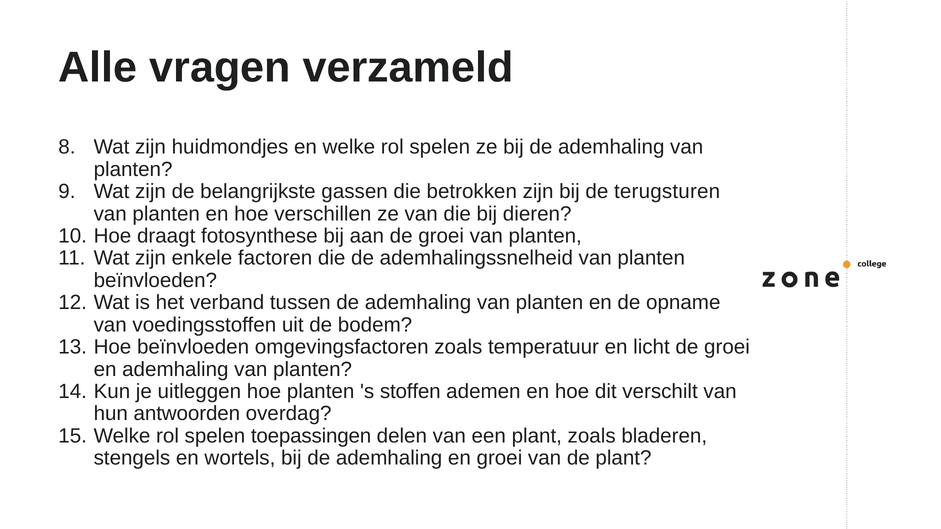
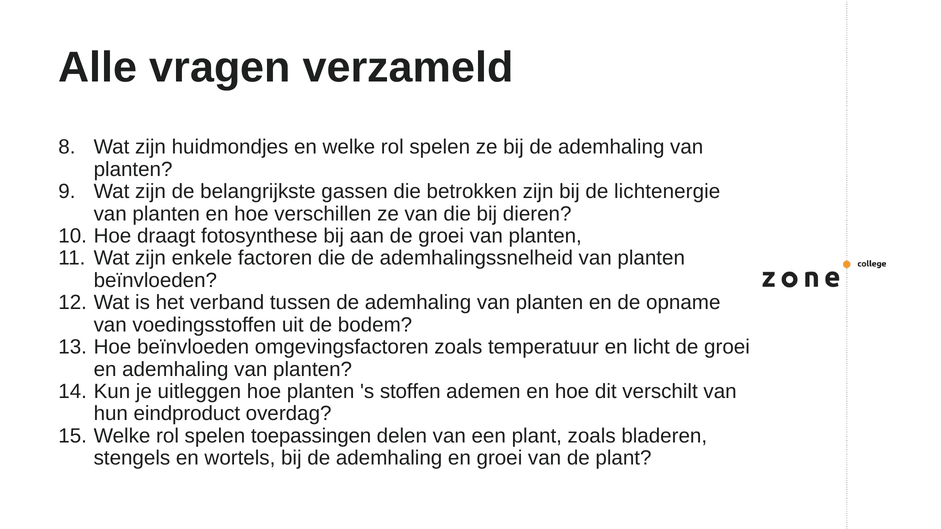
terugsturen: terugsturen -> lichtenergie (667, 192)
antwoorden: antwoorden -> eindproduct (187, 414)
